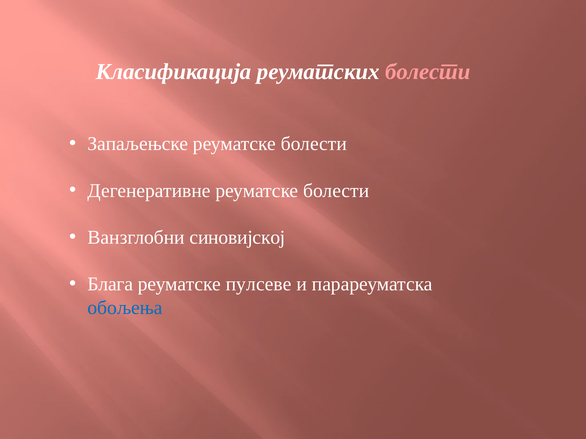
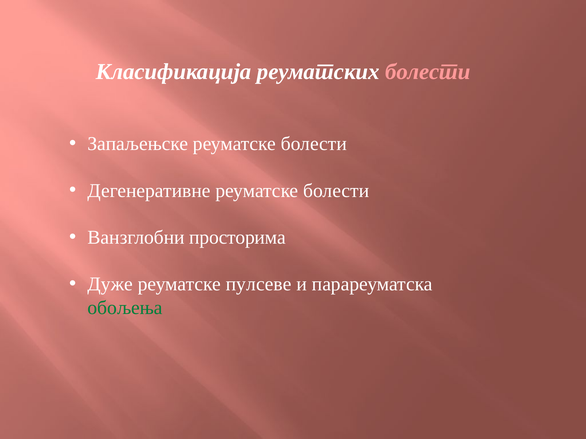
синовијској: синовијској -> просторима (237, 238)
Блага: Блага -> Дуже (110, 285)
обољења colour: blue -> green (125, 308)
